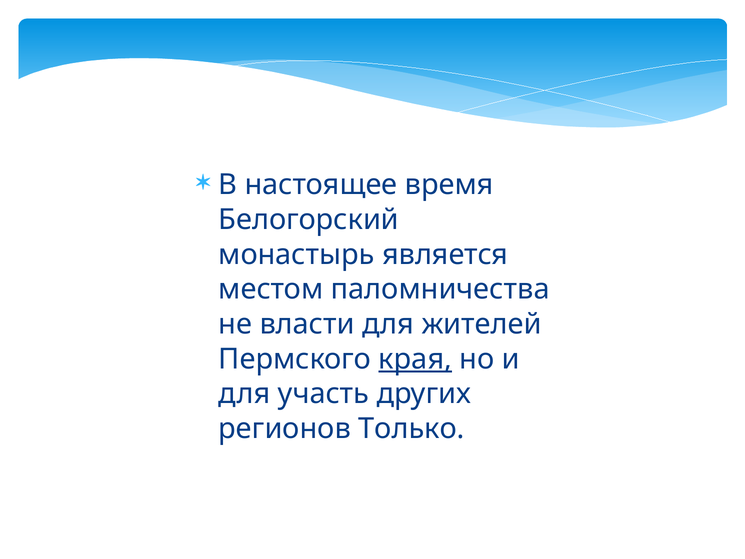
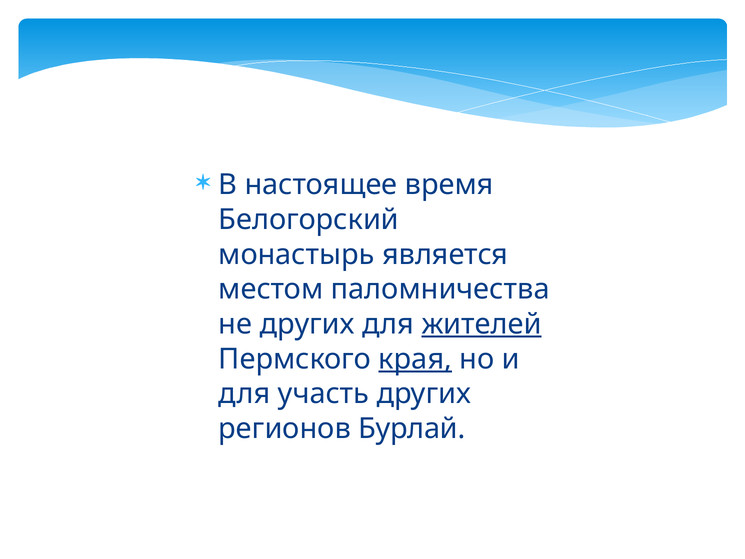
не власти: власти -> других (307, 324)
жителей underline: none -> present (482, 324)
Только: Только -> Бурлай (412, 428)
